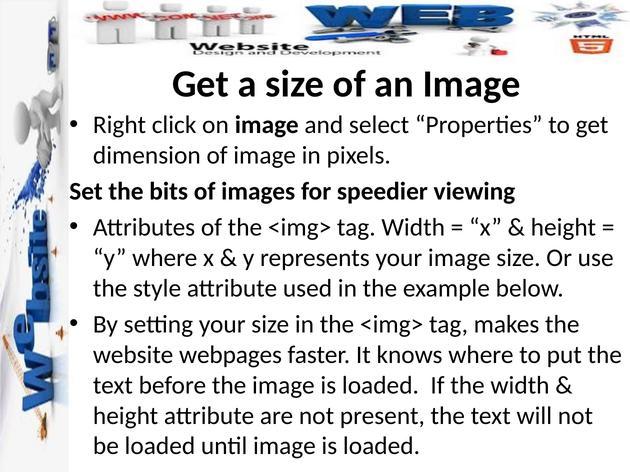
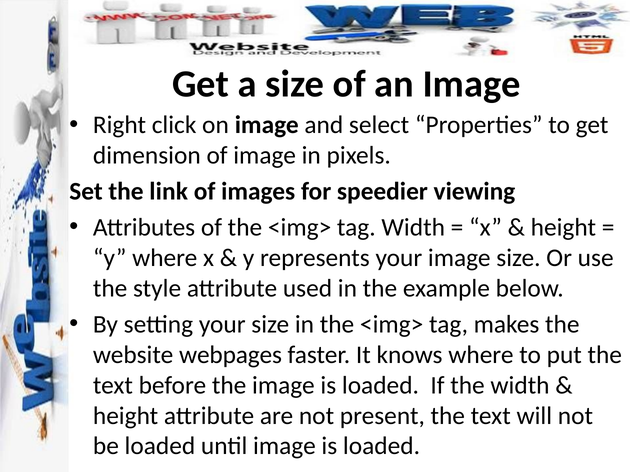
bits: bits -> link (169, 192)
